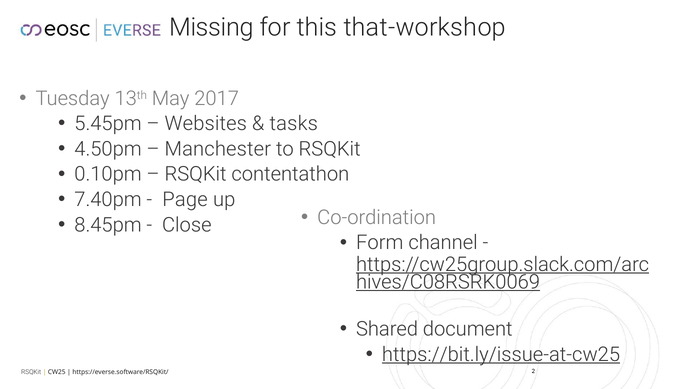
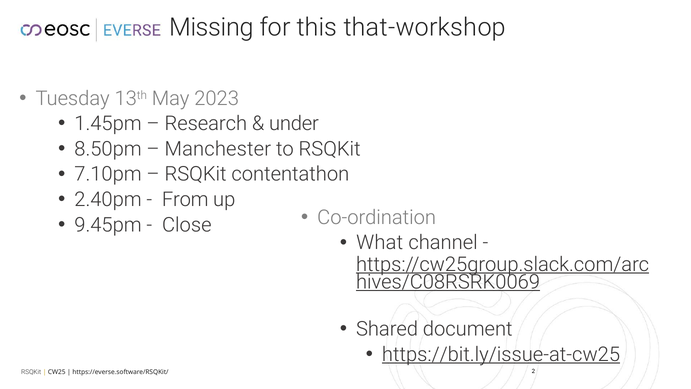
2017: 2017 -> 2023 (217, 98)
5.45pm: 5.45pm -> 1.45pm (108, 123)
Websites: Websites -> Research (206, 123)
tasks: tasks -> under (294, 123)
4.50pm: 4.50pm -> 8.50pm (108, 149)
0.10pm: 0.10pm -> 7.10pm (108, 174)
7.40pm: 7.40pm -> 2.40pm (108, 199)
Page: Page -> From (185, 199)
8.45pm: 8.45pm -> 9.45pm (108, 225)
Form: Form -> What (380, 243)
